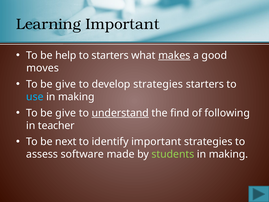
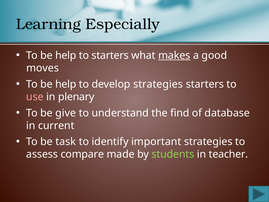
Learning Important: Important -> Especially (123, 24)
give: give -> help (66, 84)
use colour: light blue -> pink (35, 97)
making: making -> plenary (76, 97)
understand underline: present -> none (120, 113)
following: following -> database (227, 113)
teacher: teacher -> current (56, 125)
next: next -> task (66, 142)
software: software -> compare (82, 154)
making: making -> teacher (228, 154)
